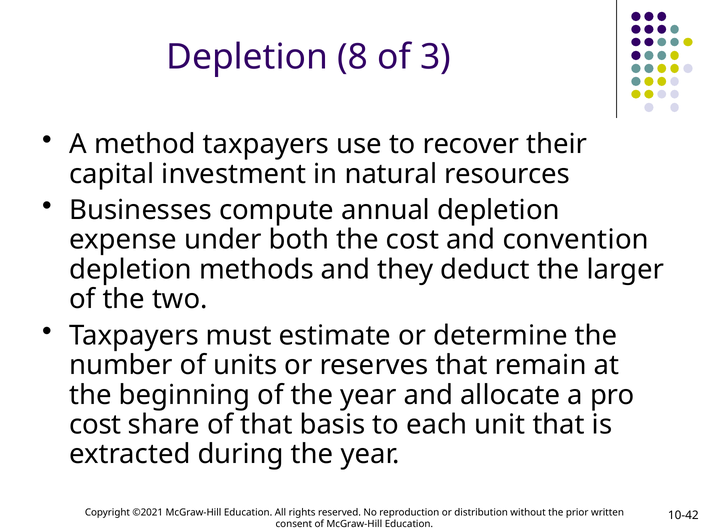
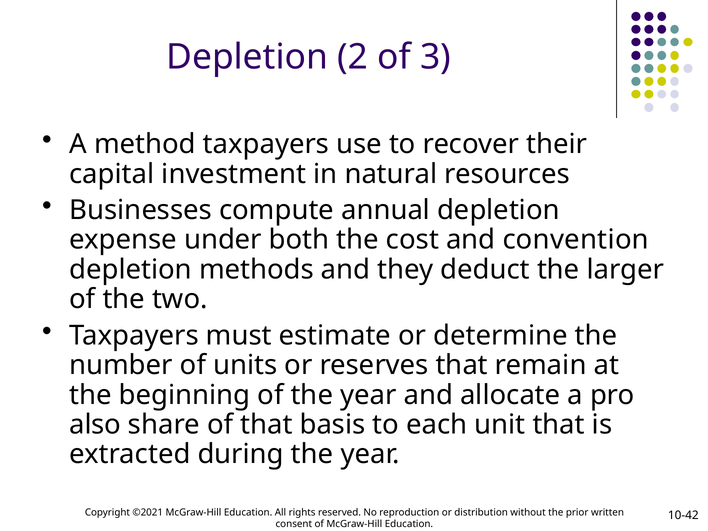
8: 8 -> 2 (353, 57)
cost: cost -> also (95, 425)
